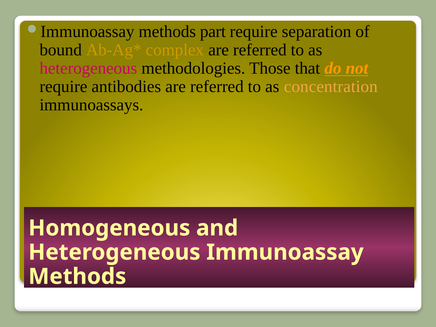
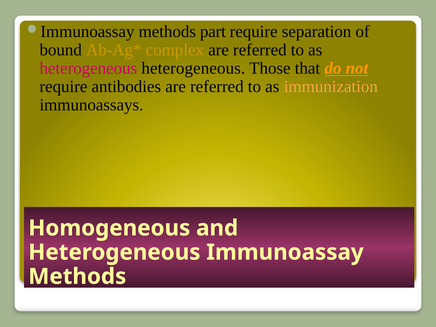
heterogeneous methodologies: methodologies -> heterogeneous (193, 68)
concentration: concentration -> immunization (331, 87)
